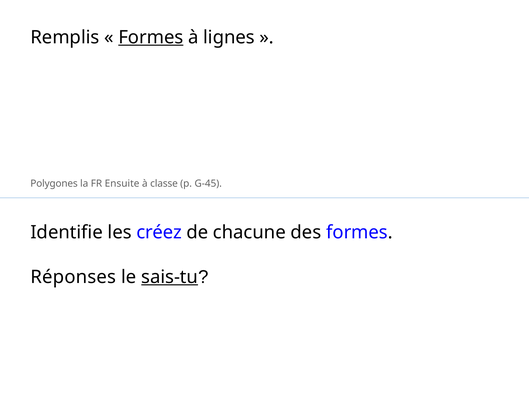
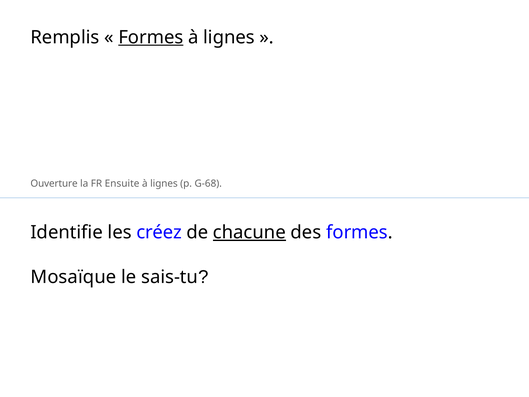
Polygones: Polygones -> Ouverture (54, 184)
classe: classe -> lignes (164, 184)
G-45: G-45 -> G-68 (208, 184)
chacune underline: none -> present (249, 232)
Réponses: Réponses -> Mosaïque (73, 277)
sais-tu underline: present -> none (170, 277)
